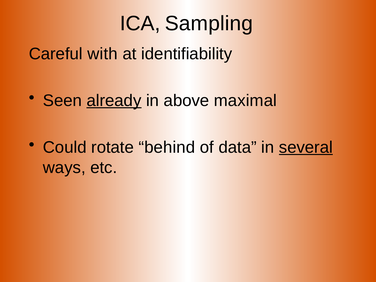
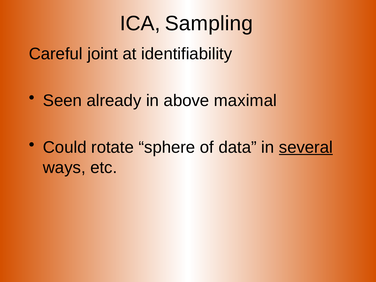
with: with -> joint (103, 54)
already underline: present -> none (114, 101)
behind: behind -> sphere (167, 147)
